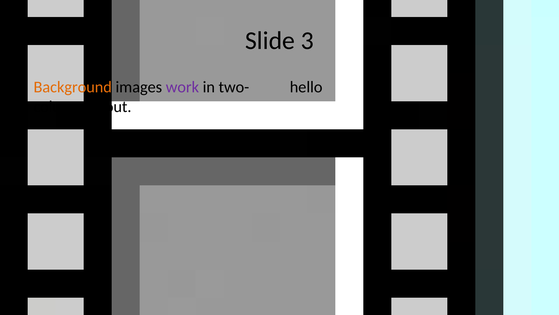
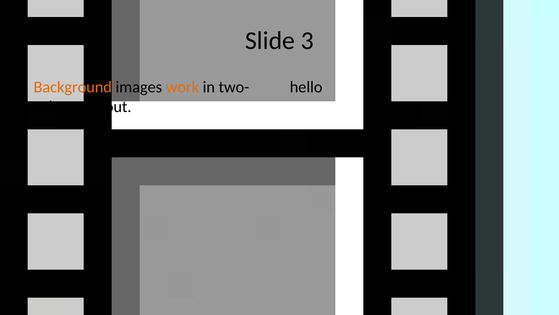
work colour: purple -> orange (182, 87)
